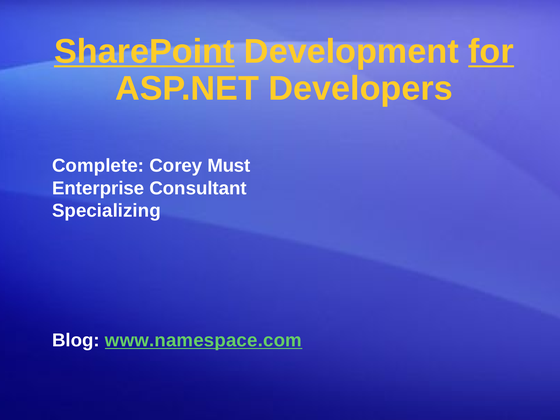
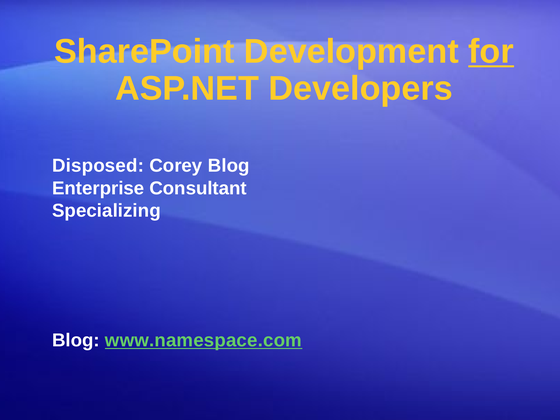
SharePoint underline: present -> none (144, 52)
Complete: Complete -> Disposed (98, 166)
Corey Must: Must -> Blog (229, 166)
